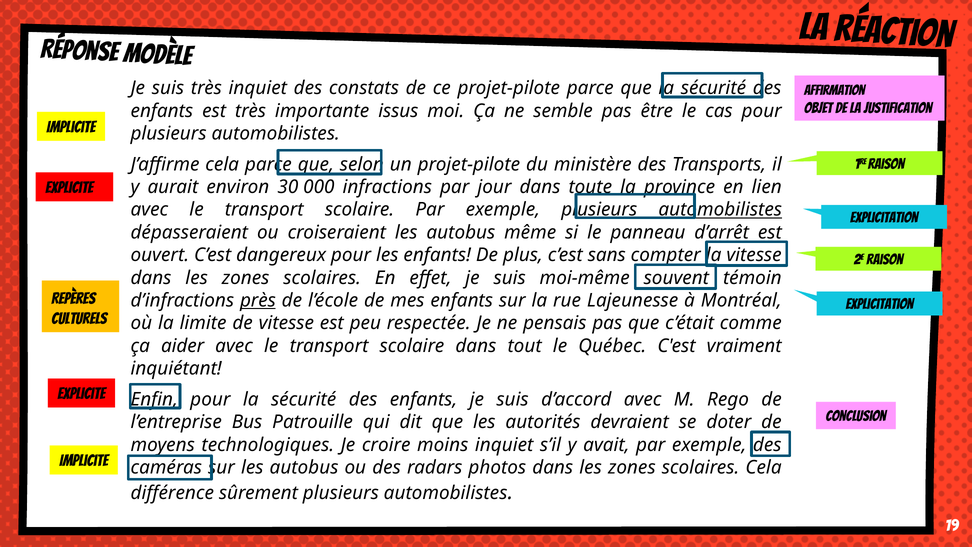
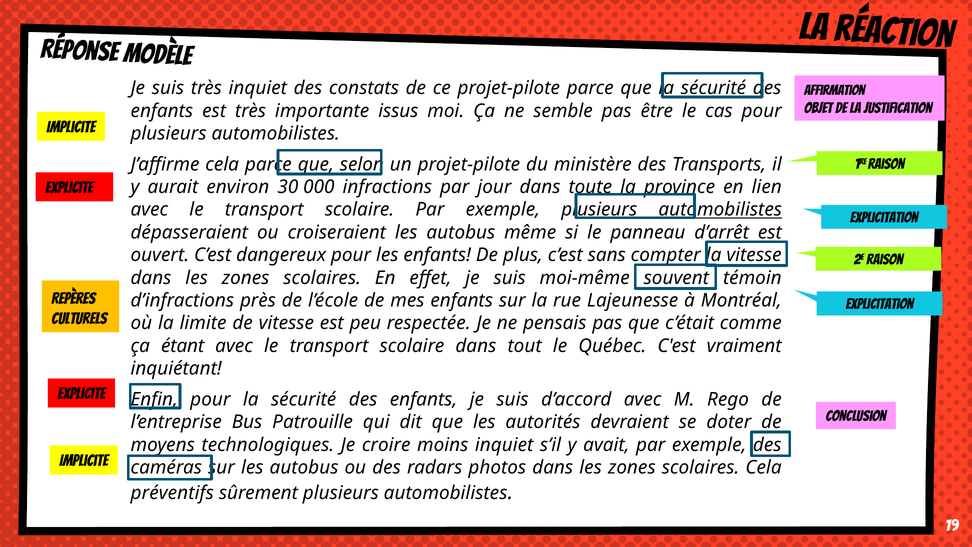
près underline: present -> none (258, 300)
aider: aider -> étant (183, 346)
différence: différence -> préventifs (172, 493)
